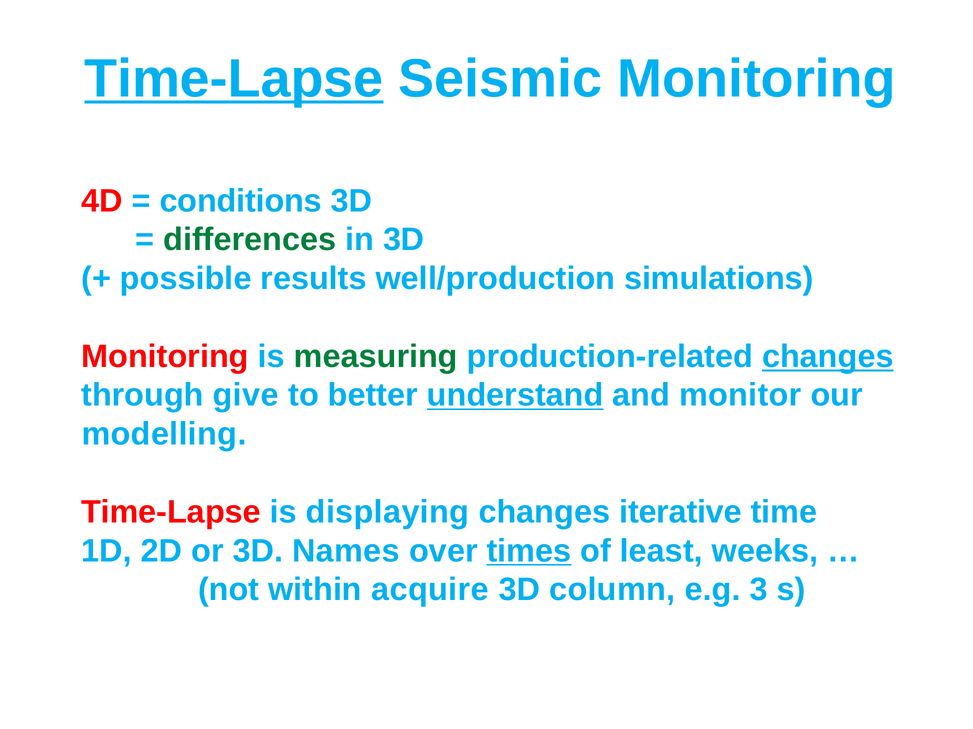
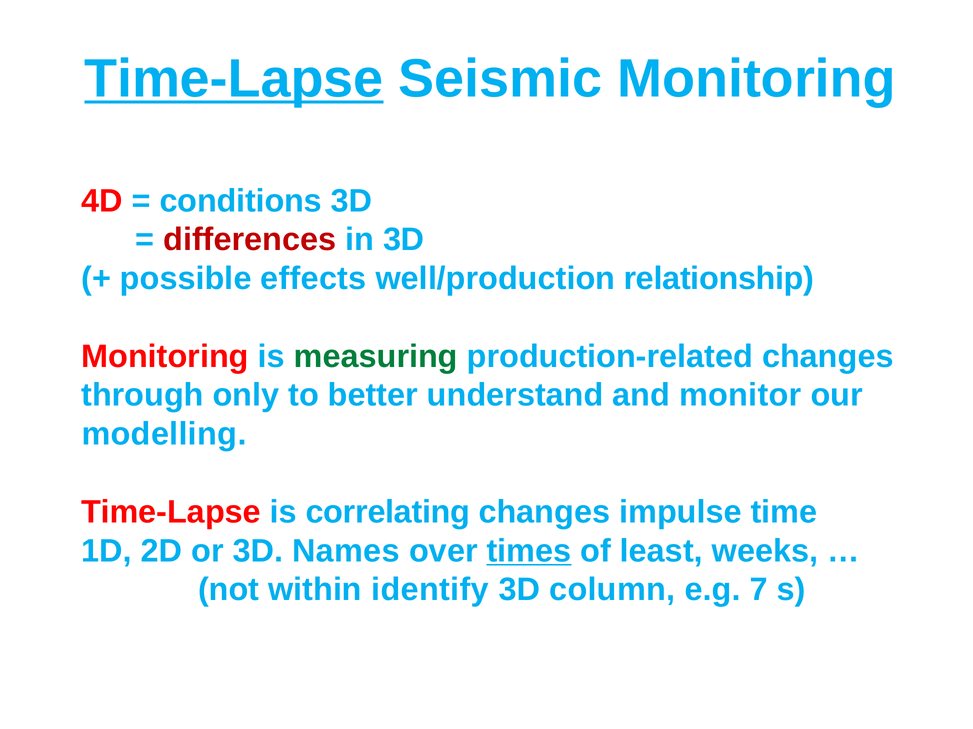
differences colour: green -> red (250, 240)
results: results -> effects (314, 279)
simulations: simulations -> relationship (719, 279)
changes underline: present -> none (828, 357)
give: give -> only (246, 396)
understand underline: present -> none (515, 396)
displaying: displaying -> correlating (388, 512)
iterative: iterative -> impulse (680, 512)
acquire: acquire -> identify (430, 590)
3: 3 -> 7 (759, 590)
